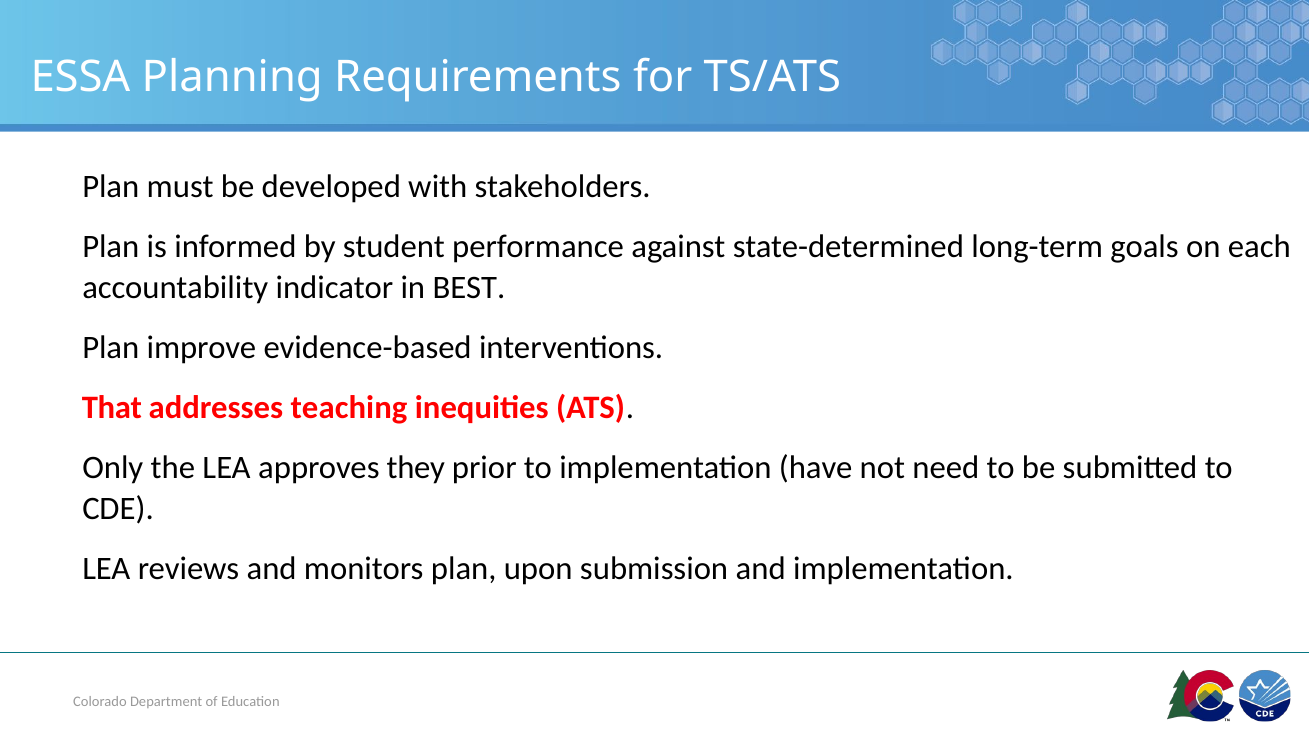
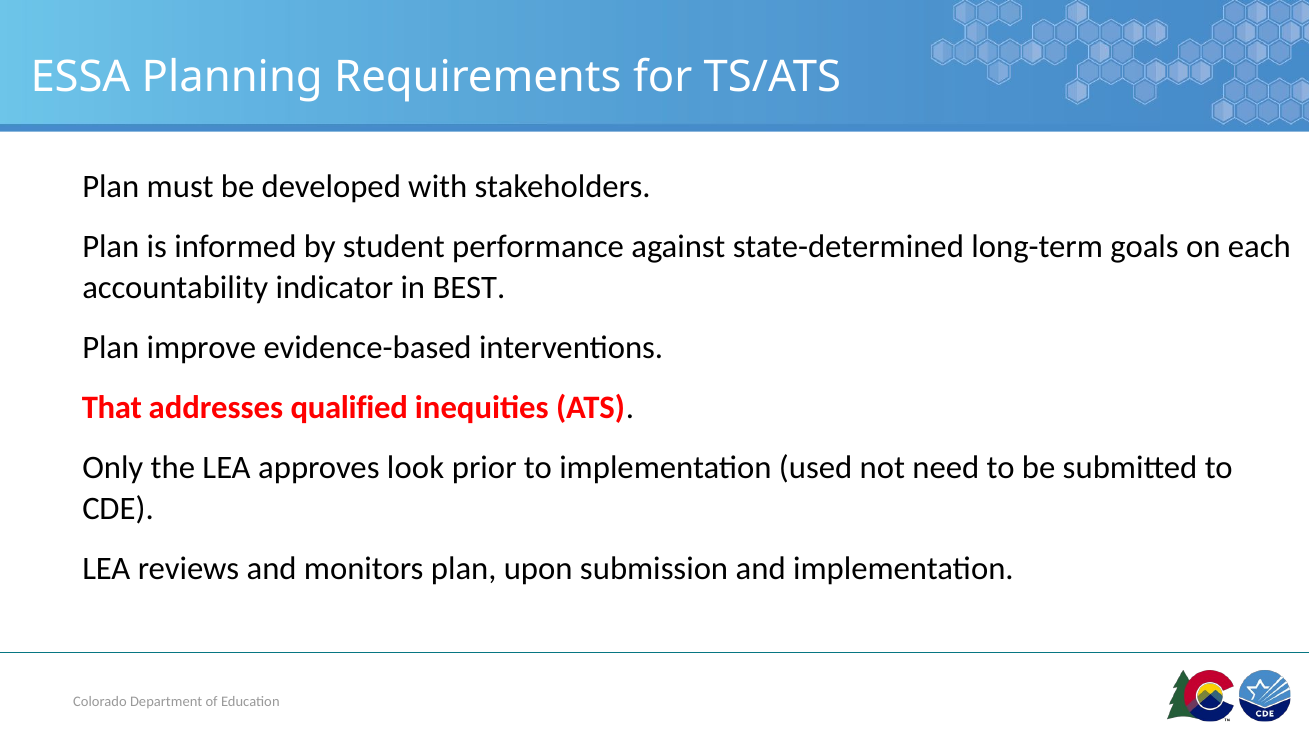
teaching: teaching -> qualified (349, 408)
they: they -> look (416, 468)
have: have -> used (816, 468)
